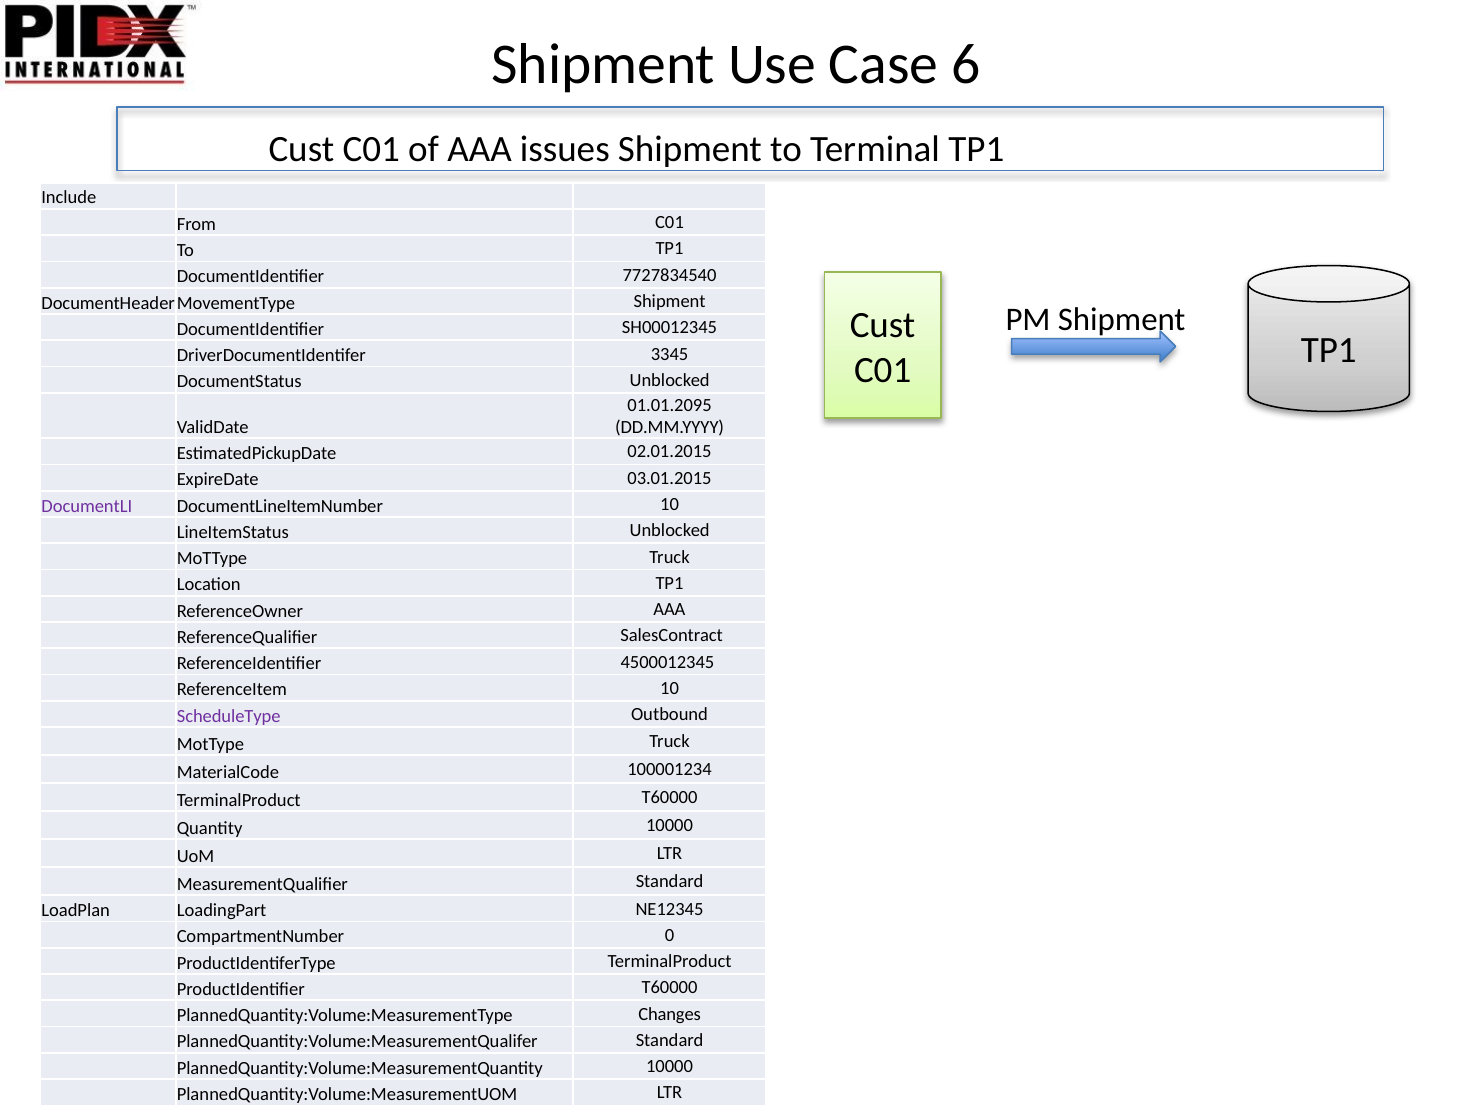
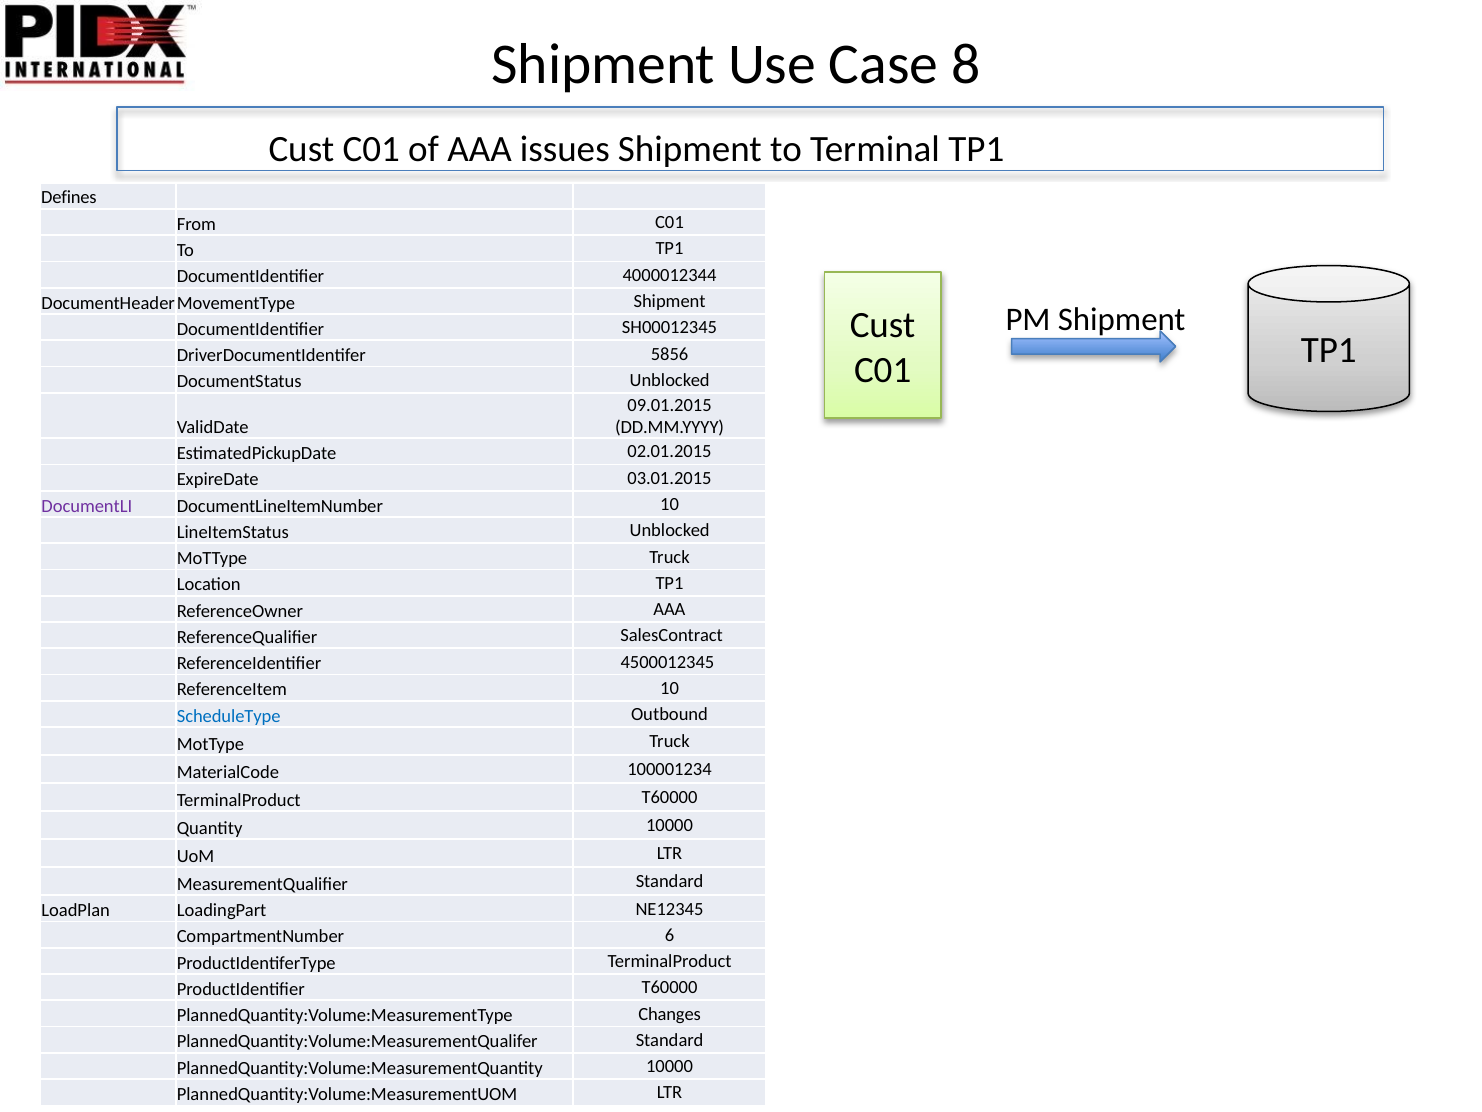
6: 6 -> 8 (966, 65)
Include: Include -> Defines (69, 198)
7727834540: 7727834540 -> 4000012344 (670, 275)
3345: 3345 -> 5856 (670, 354)
01.01.2095: 01.01.2095 -> 09.01.2015 (670, 405)
ScheduleType colour: purple -> blue (229, 716)
0: 0 -> 6 (670, 935)
